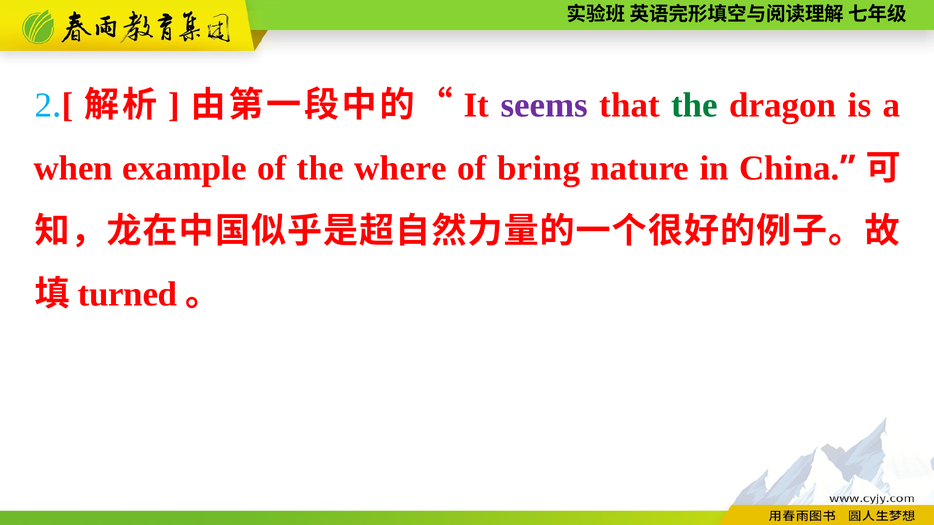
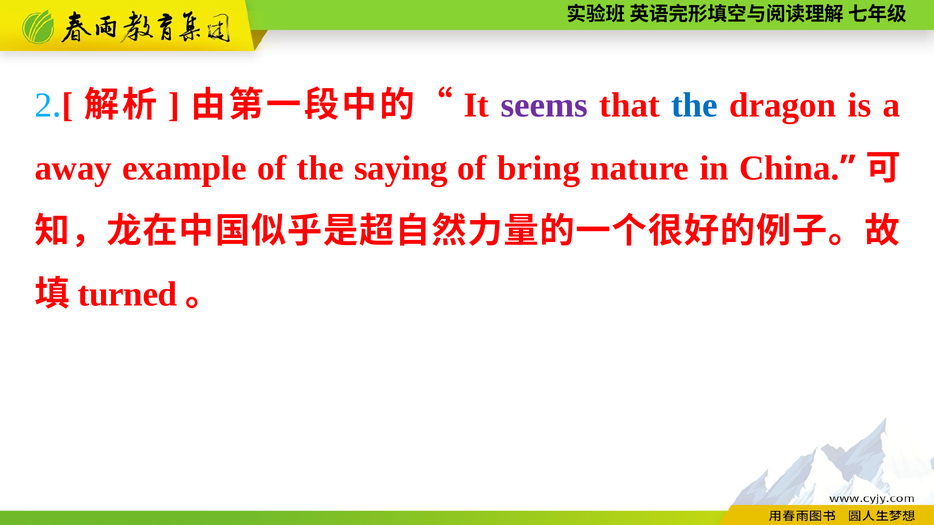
the colour: green -> blue (695, 105)
when: when -> away (73, 168)
where: where -> saying (401, 168)
